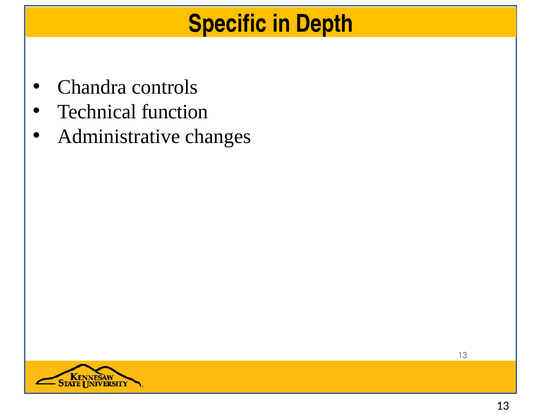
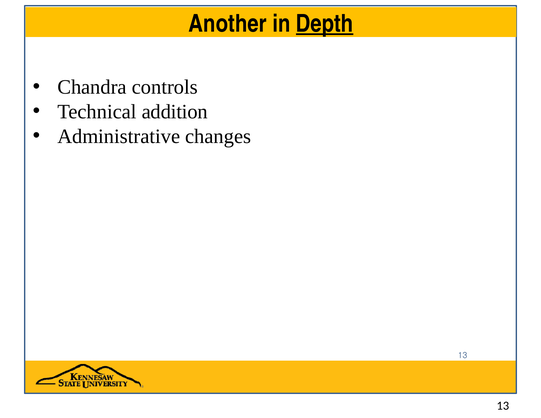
Specific: Specific -> Another (228, 24)
Depth underline: none -> present (325, 24)
function: function -> addition (175, 112)
